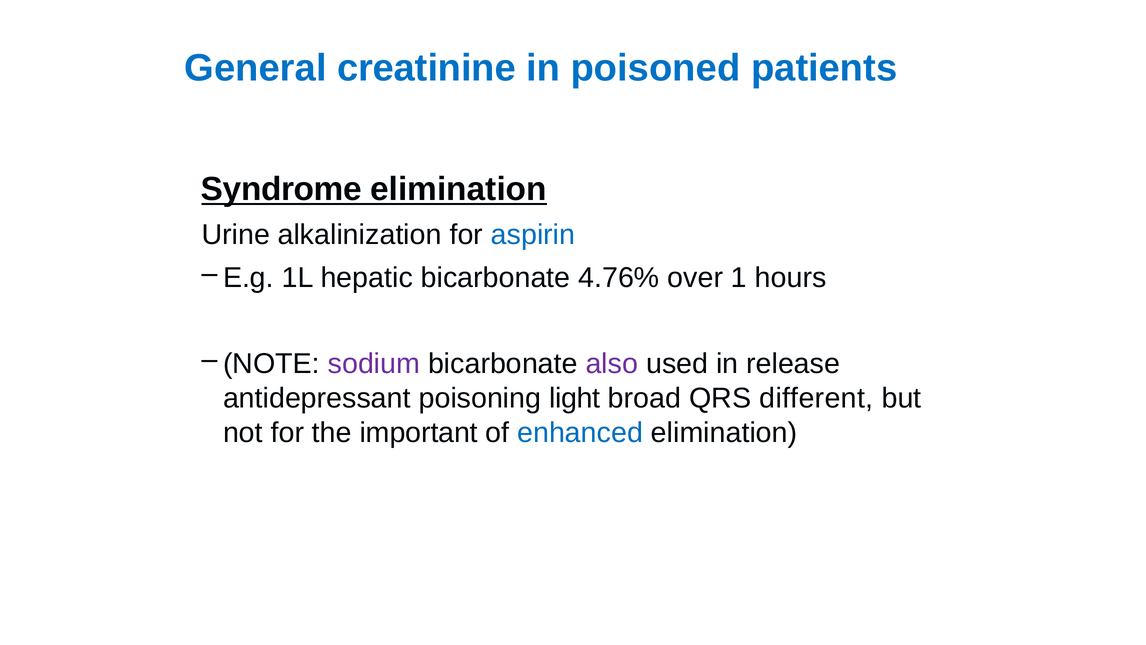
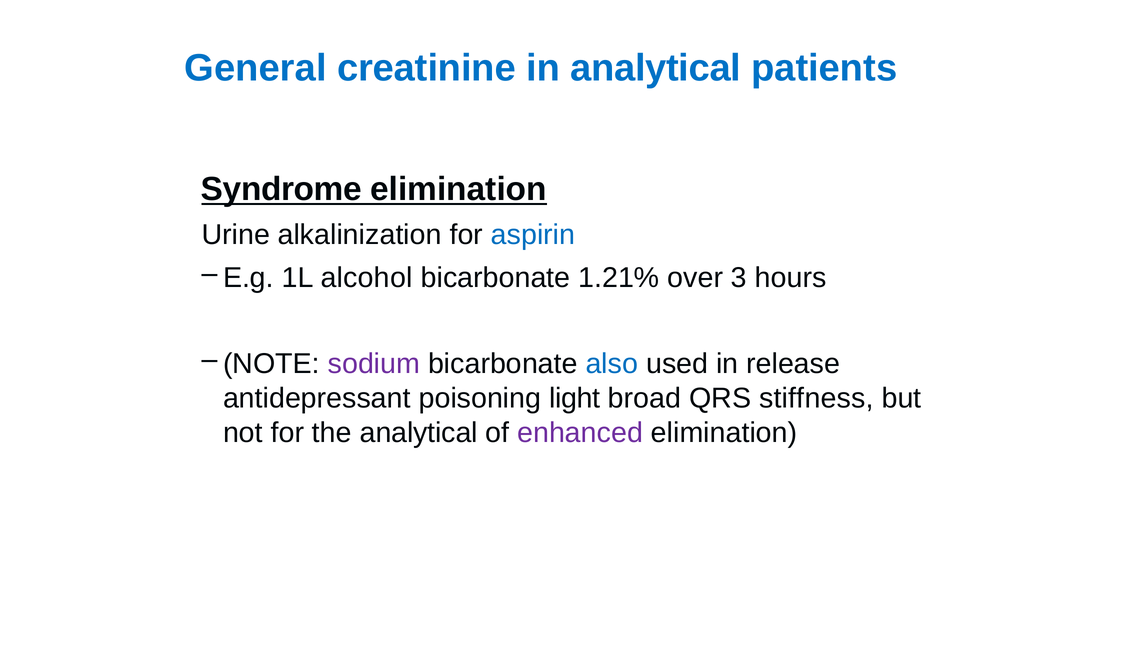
in poisoned: poisoned -> analytical (656, 68)
hepatic: hepatic -> alcohol (367, 278)
4.76%: 4.76% -> 1.21% (619, 278)
1: 1 -> 3 (739, 278)
also colour: purple -> blue (612, 364)
different: different -> stiffness (816, 398)
the important: important -> analytical (419, 432)
enhanced colour: blue -> purple (580, 432)
